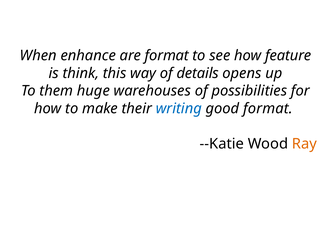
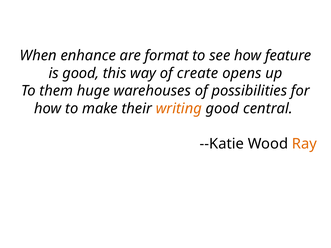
is think: think -> good (81, 73)
details: details -> create (198, 73)
writing colour: blue -> orange (179, 109)
good format: format -> central (268, 109)
